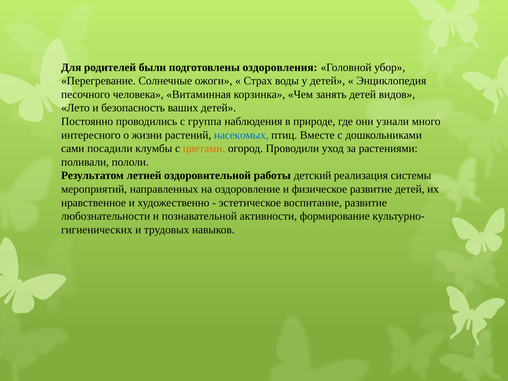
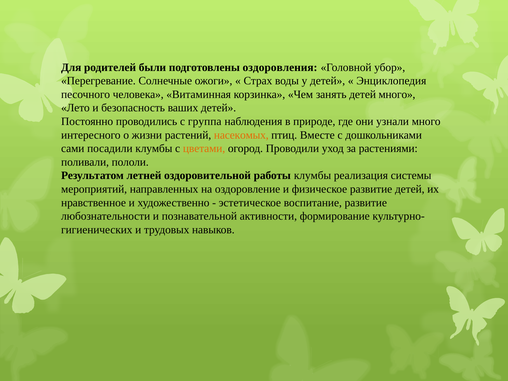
детей видов: видов -> много (397, 94)
насекомых colour: blue -> orange (241, 135)
работы детский: детский -> клумбы (313, 176)
